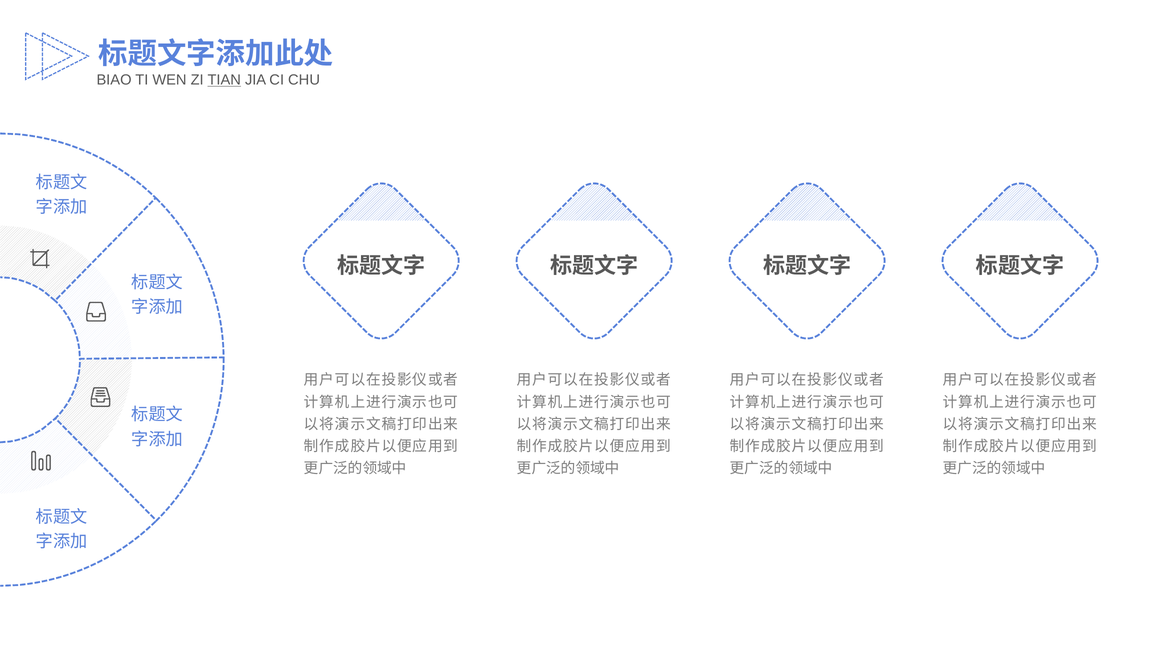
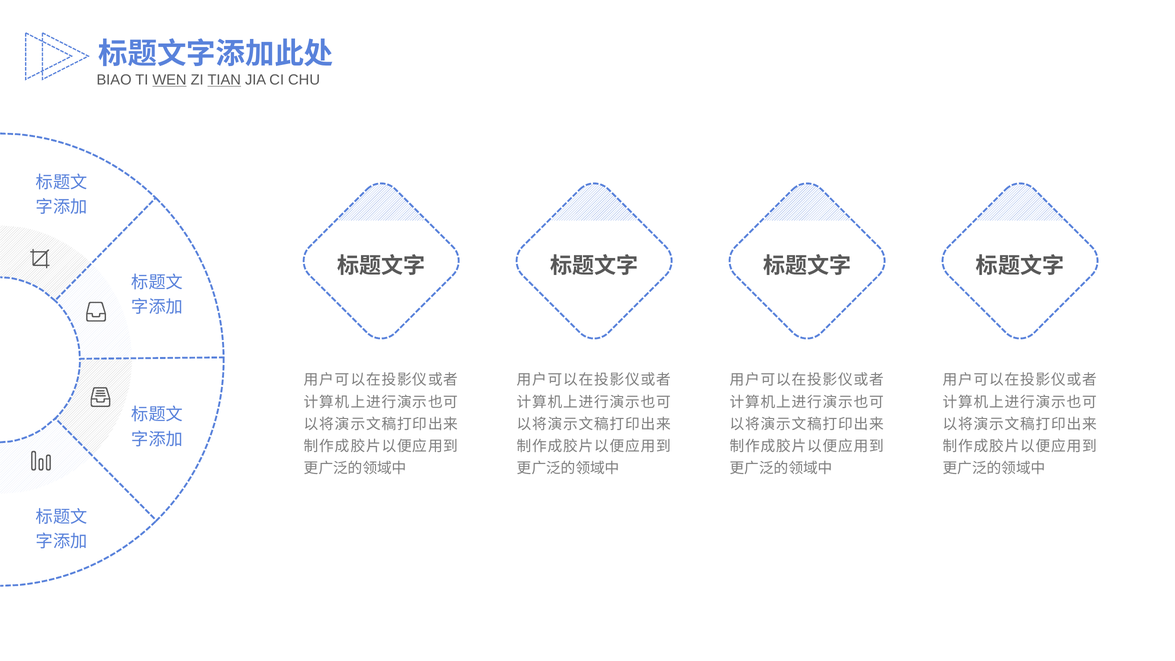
WEN underline: none -> present (169, 80)
